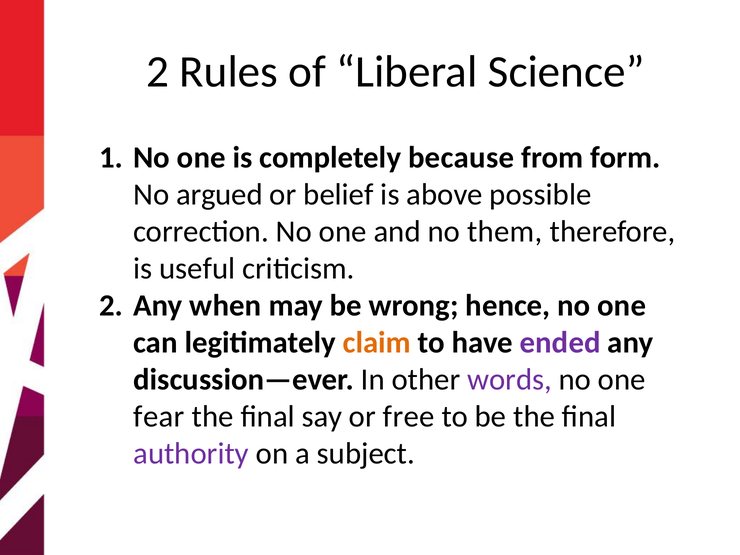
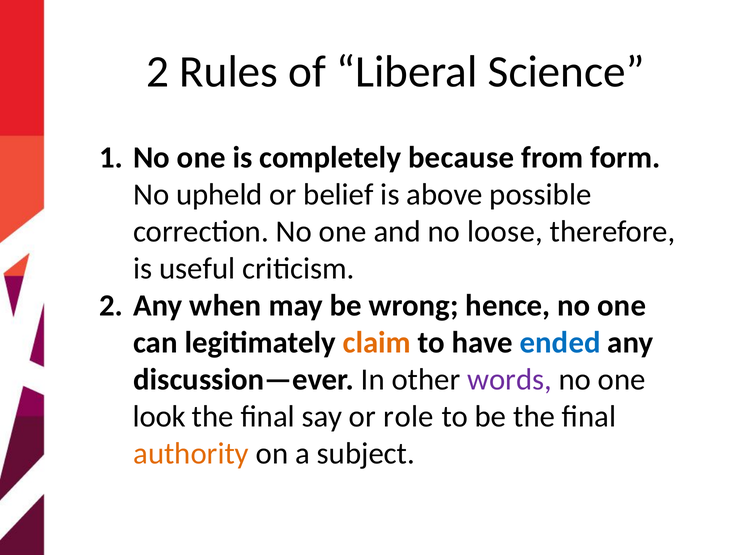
argued: argued -> upheld (219, 195)
them: them -> loose (505, 232)
ended colour: purple -> blue (560, 343)
fear: fear -> look (159, 417)
free: free -> role (409, 417)
authority colour: purple -> orange (191, 454)
